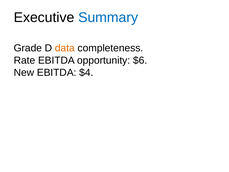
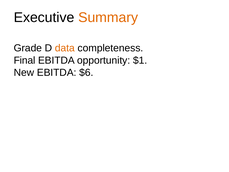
Summary colour: blue -> orange (108, 17)
Rate: Rate -> Final (24, 60)
$6: $6 -> $1 (140, 60)
$4: $4 -> $6 (86, 72)
